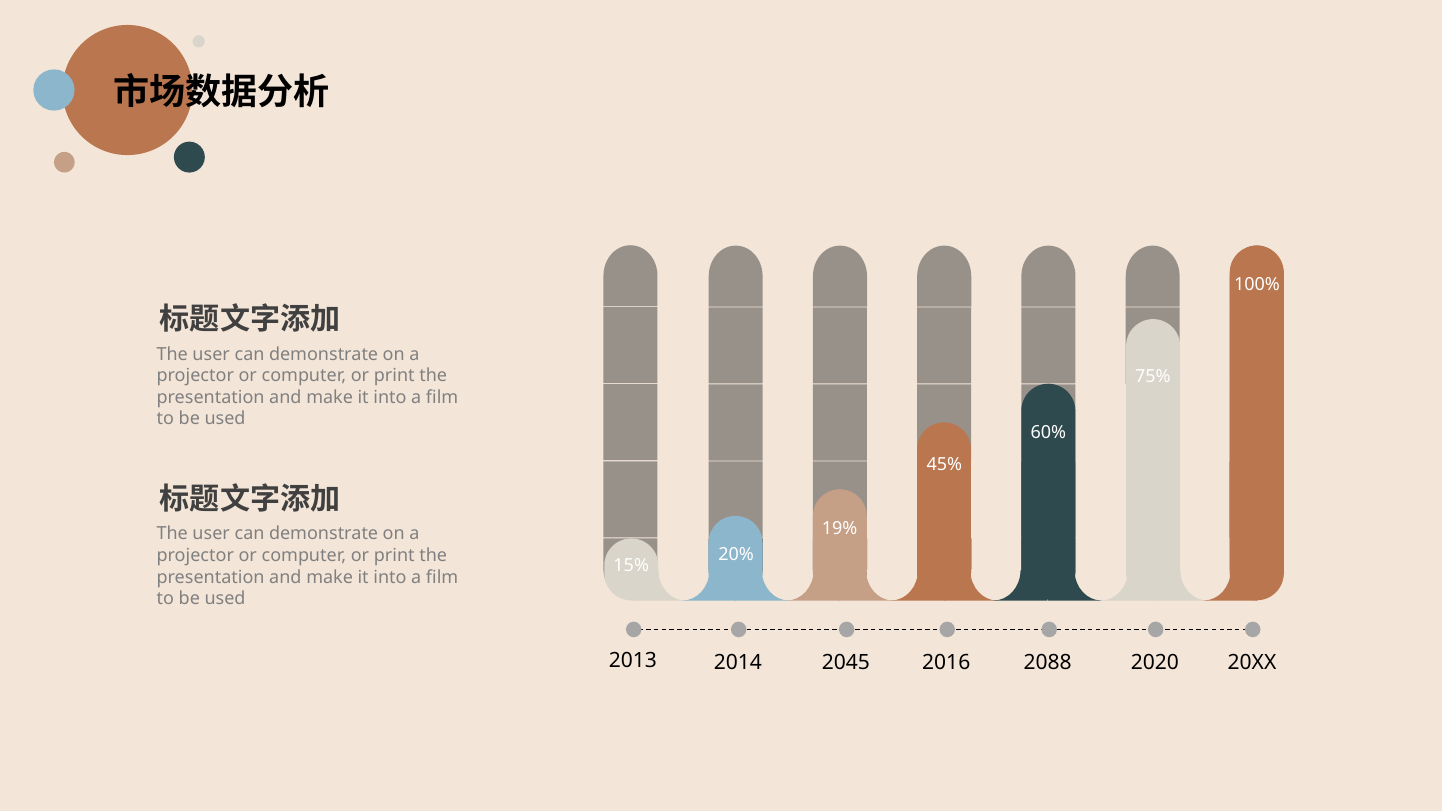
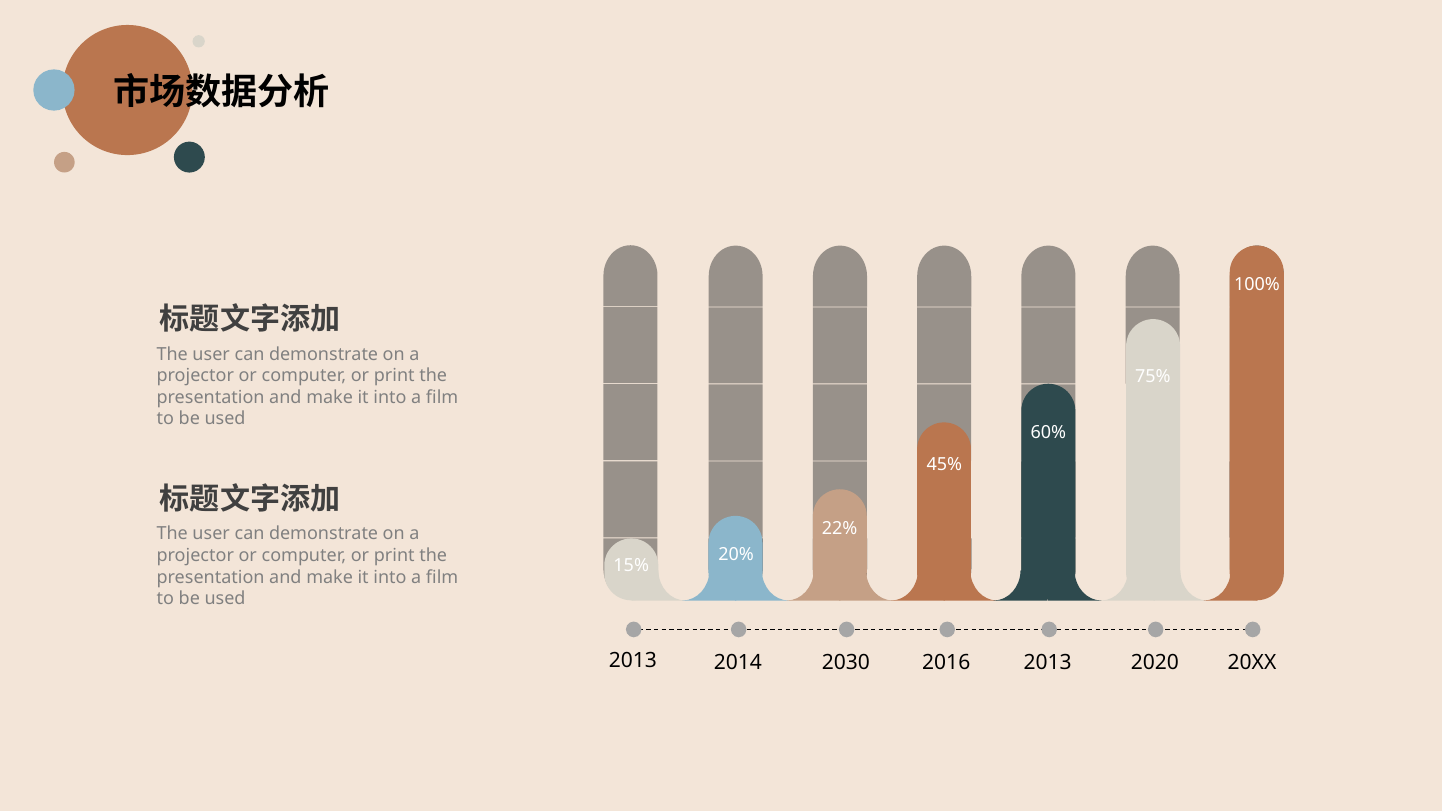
19%: 19% -> 22% (840, 529)
2045: 2045 -> 2030 (846, 663)
2016 2088: 2088 -> 2013 (1048, 663)
